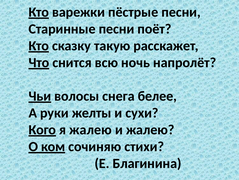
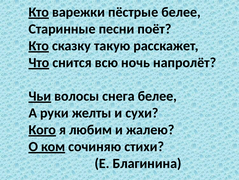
пёстрые песни: песни -> белее (181, 12)
я жалею: жалею -> любим (91, 129)
